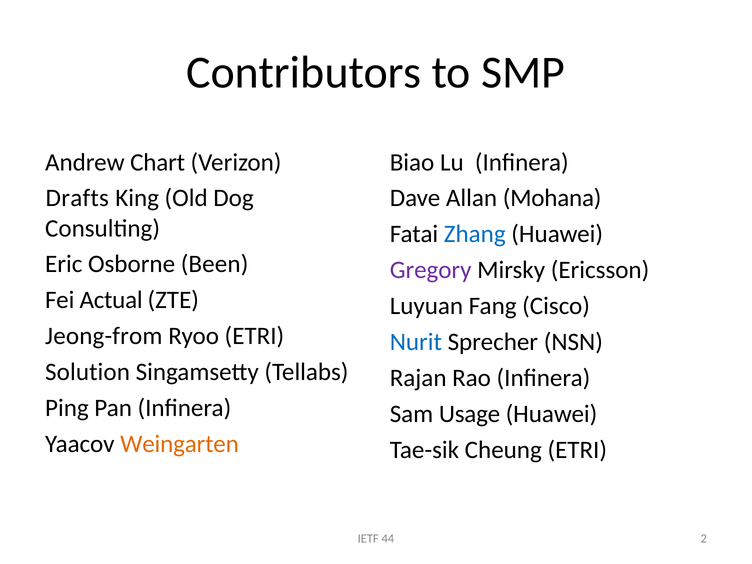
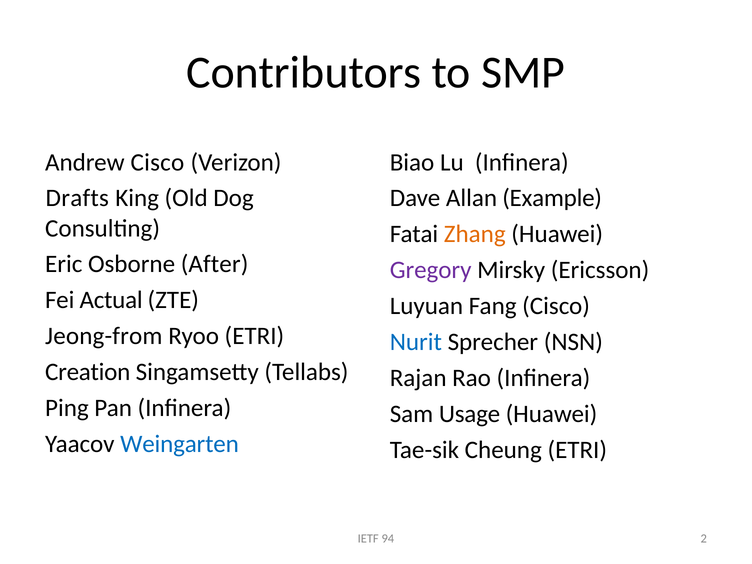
Andrew Chart: Chart -> Cisco (157, 162)
Mohana: Mohana -> Example (552, 198)
Zhang colour: blue -> orange (475, 234)
Been: Been -> After (215, 264)
Solution: Solution -> Creation (88, 372)
Weingarten colour: orange -> blue (180, 444)
44: 44 -> 94 (388, 538)
